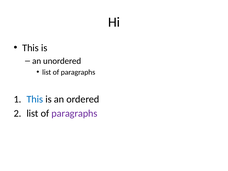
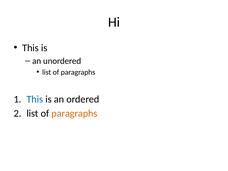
paragraphs colour: purple -> orange (74, 113)
